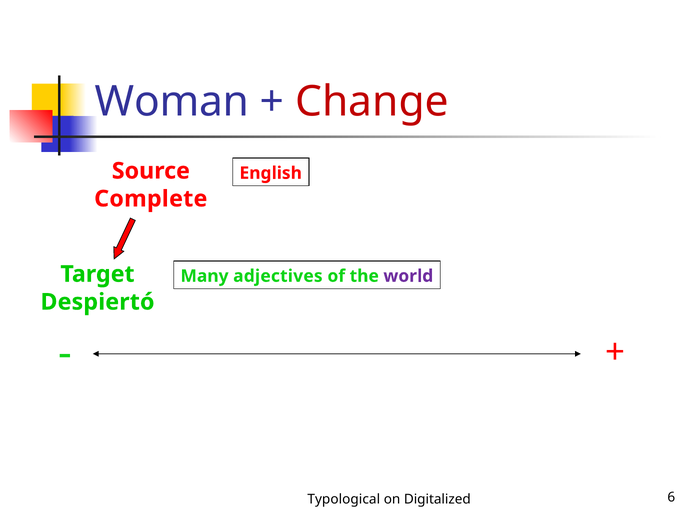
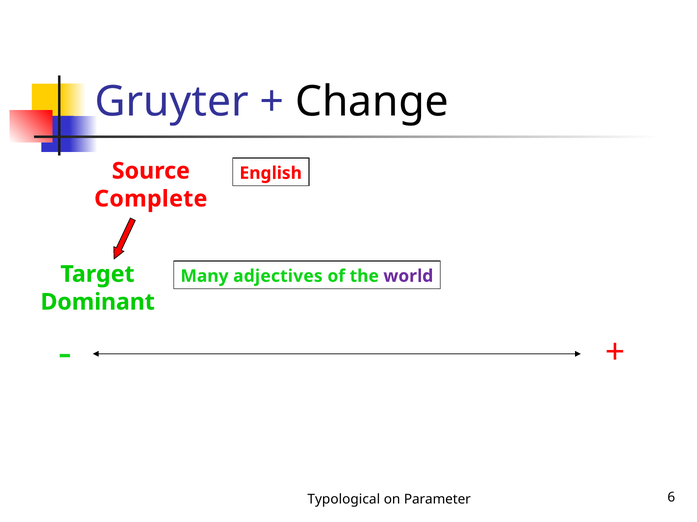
Woman: Woman -> Gruyter (172, 102)
Change colour: red -> black (372, 102)
Despiertó: Despiertó -> Dominant (98, 302)
Digitalized: Digitalized -> Parameter (437, 500)
